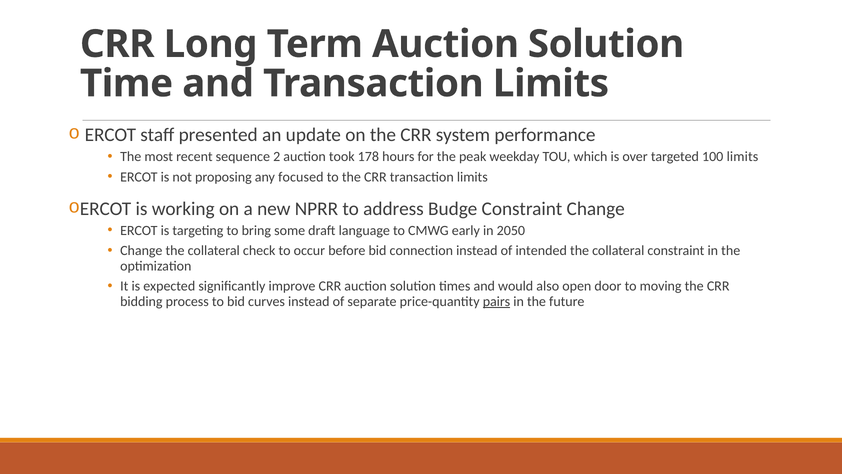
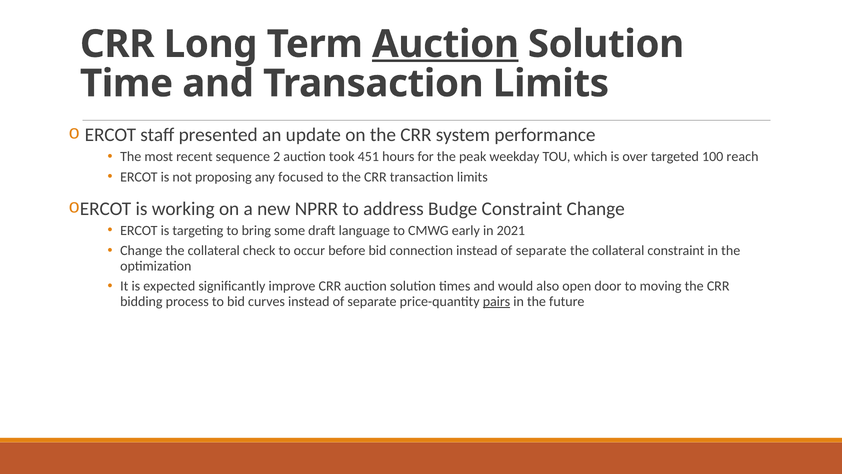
Auction underline: none -> present (446, 44)
178: 178 -> 451 (368, 156)
100 limits: limits -> reach (743, 156)
2050: 2050 -> 2021 (511, 230)
intended: intended -> separate (541, 251)
